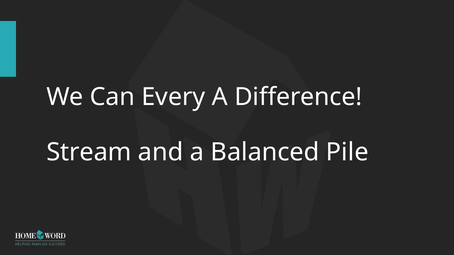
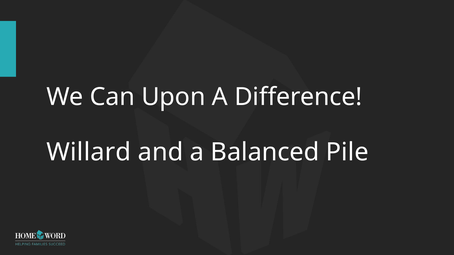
Every: Every -> Upon (173, 97)
Stream: Stream -> Willard (89, 153)
